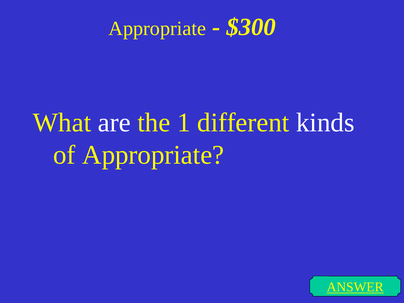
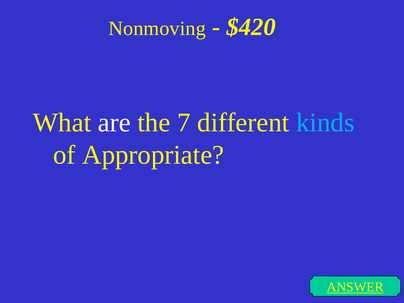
Appropriate: Appropriate -> Nonmoving (157, 28)
$300: $300 -> $420 (251, 27)
1: 1 -> 7 (184, 122)
kinds colour: white -> light blue (325, 122)
